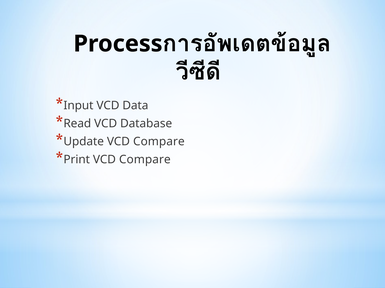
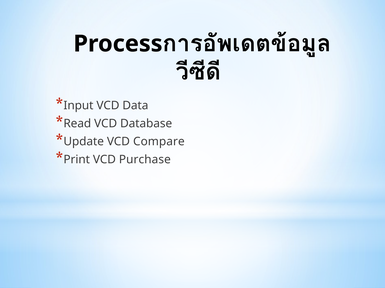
Print VCD Compare: Compare -> Purchase (145, 160)
